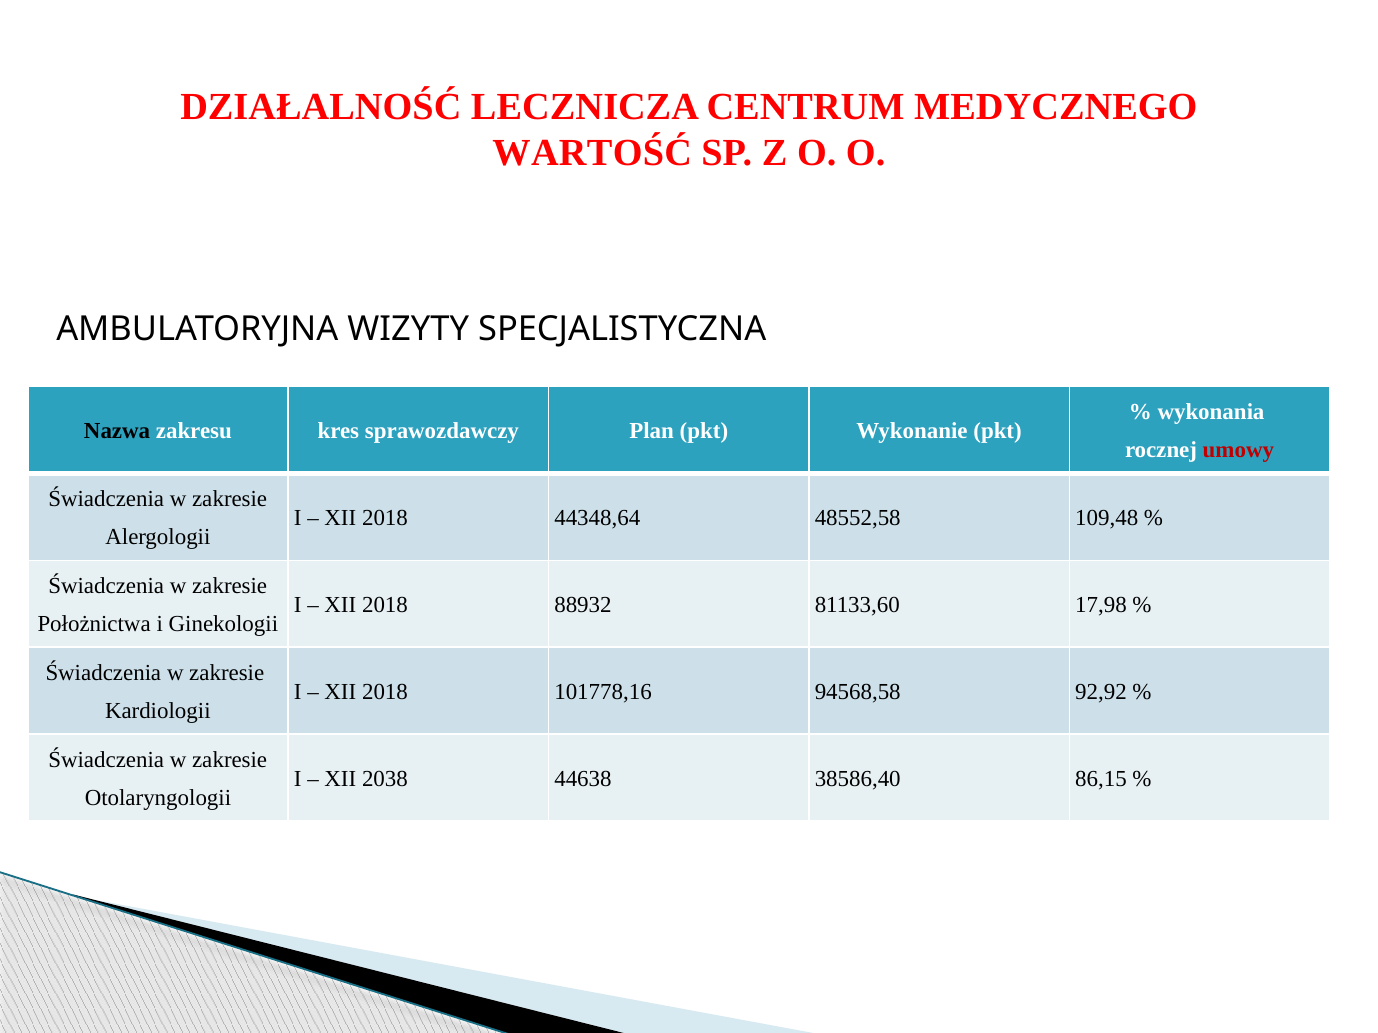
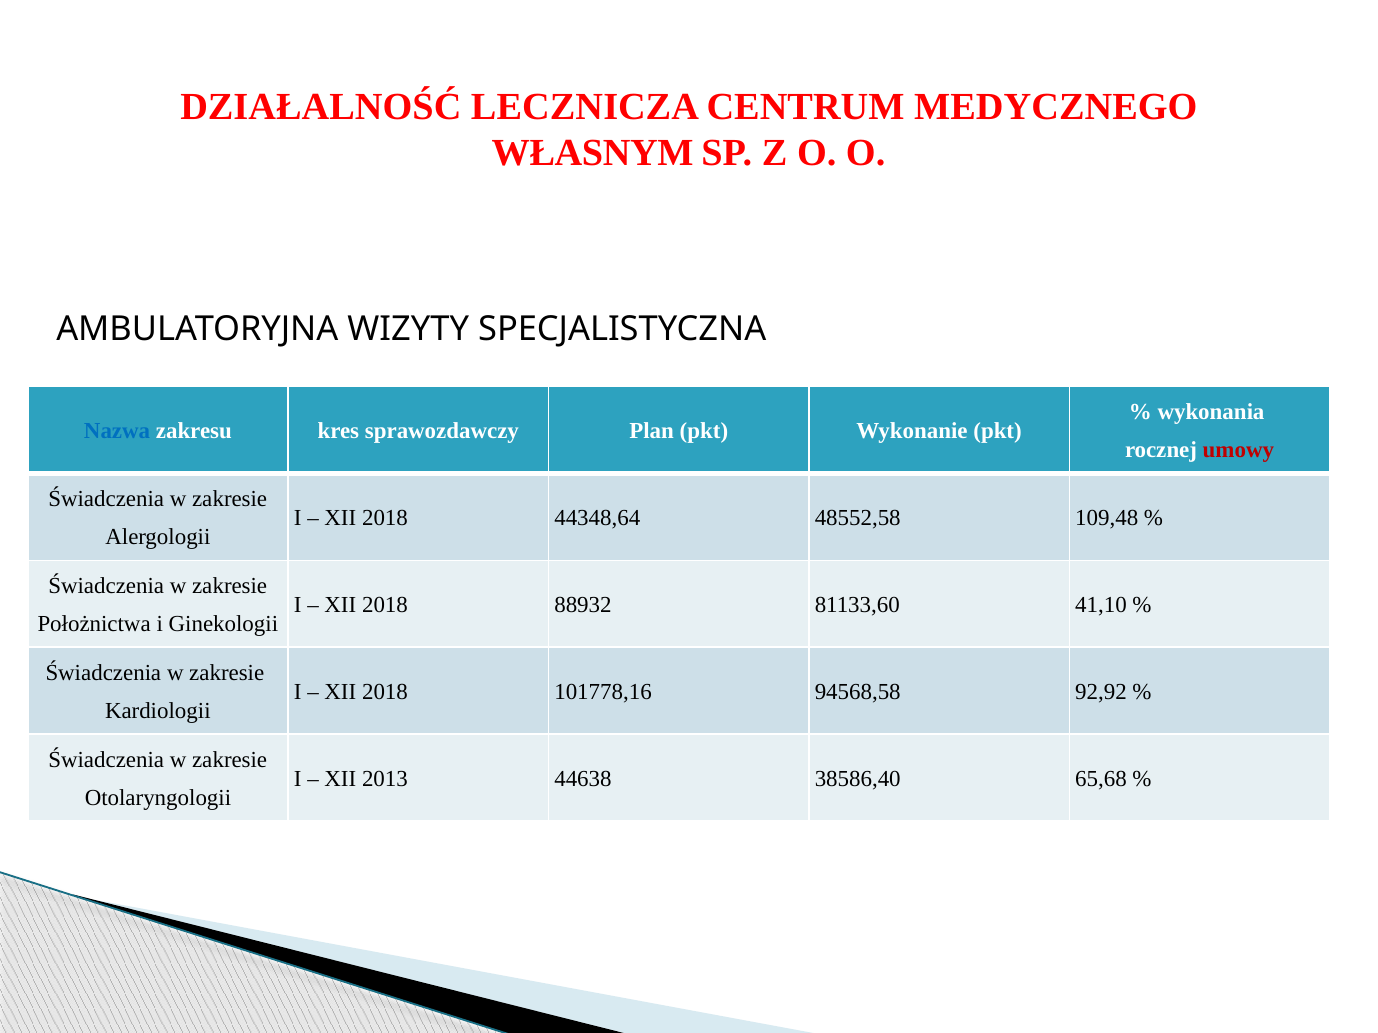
WARTOŚĆ: WARTOŚĆ -> WŁASNYM (593, 153)
Nazwa colour: black -> blue (117, 431)
17,98: 17,98 -> 41,10 (1101, 605)
2038: 2038 -> 2013 (385, 779)
86,15: 86,15 -> 65,68 (1101, 779)
